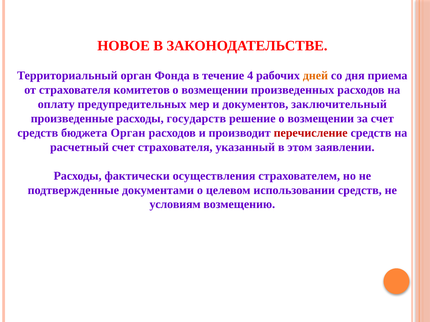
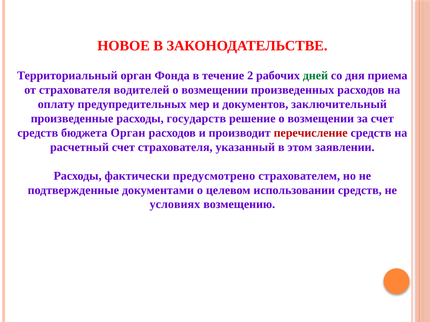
4: 4 -> 2 (250, 76)
дней colour: orange -> green (315, 76)
комитетов: комитетов -> водителей (142, 90)
осуществления: осуществления -> предусмотрено (214, 176)
условиям: условиям -> условиях (175, 205)
